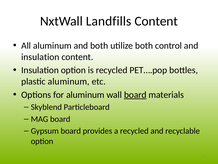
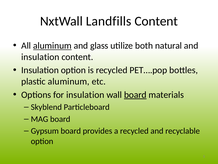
aluminum underline: none -> present (52, 46)
and both: both -> glass (99, 46)
control: control -> natural (169, 46)
for aluminum: aluminum -> insulation (85, 94)
